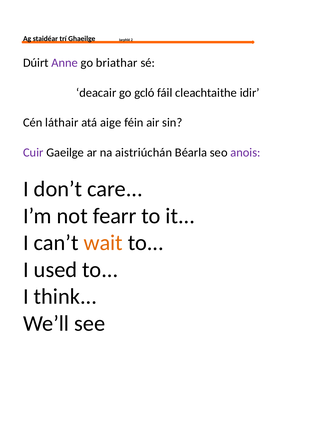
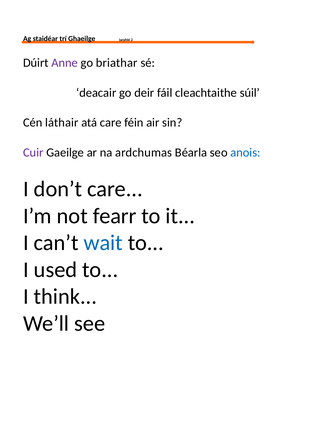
gcló: gcló -> deir (144, 93)
idir: idir -> súil (250, 93)
atá aige: aige -> care (111, 123)
aistriúchán: aistriúchán -> ardchumas (144, 152)
anois colour: purple -> blue (245, 152)
wait colour: orange -> blue (103, 243)
